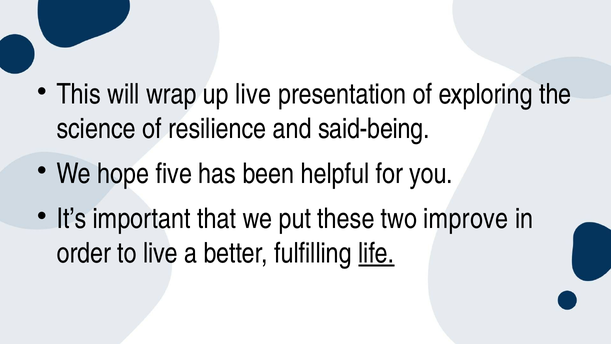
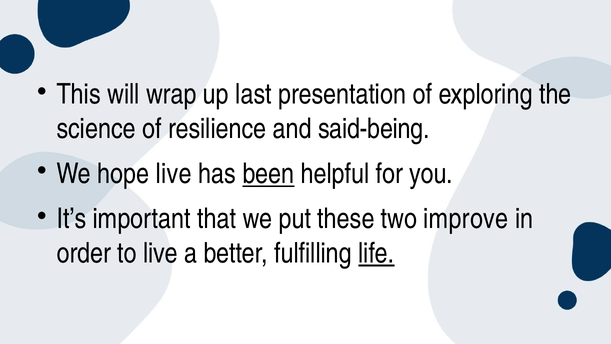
up live: live -> last (254, 95)
hope five: five -> live (174, 174)
been underline: none -> present (268, 174)
